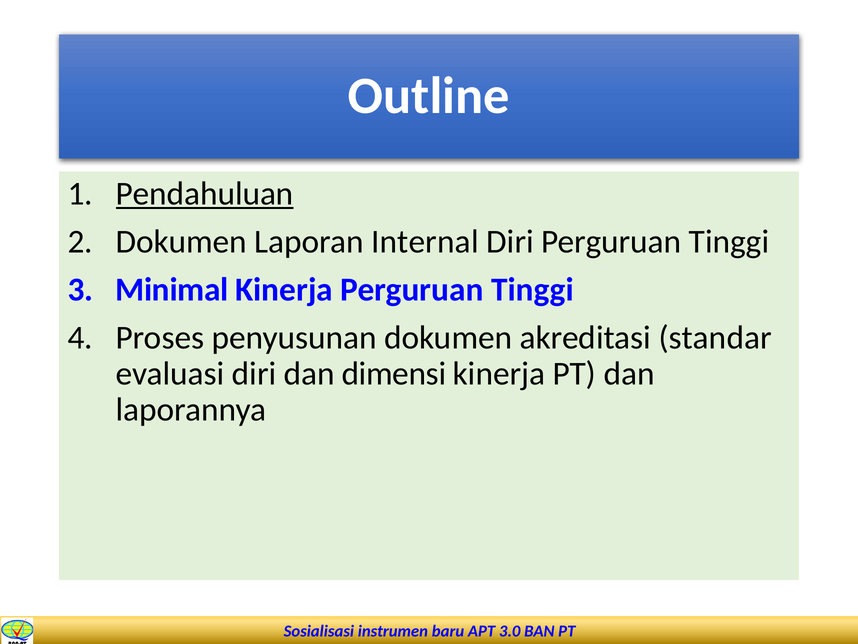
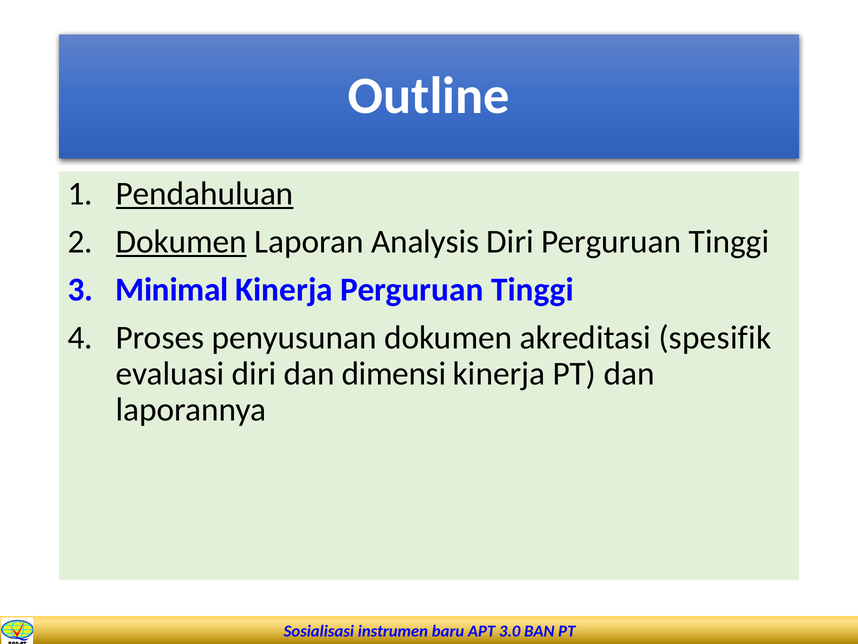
Dokumen underline: none -> present (181, 241)
Internal: Internal -> Analysis (425, 241)
standar: standar -> spesifik (715, 337)
